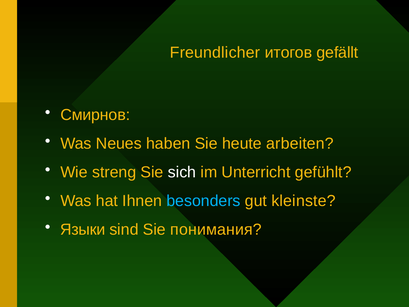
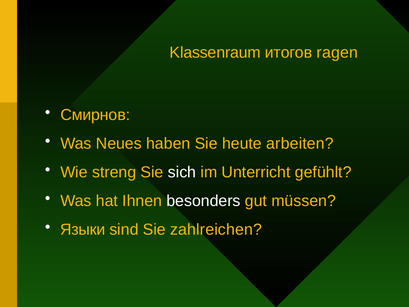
Freundlicher: Freundlicher -> Klassenraum (215, 52)
gefällt: gefällt -> ragen (337, 52)
besonders colour: light blue -> white (204, 201)
kleinste: kleinste -> müssen (304, 201)
понимания: понимания -> zahlreichen (216, 230)
